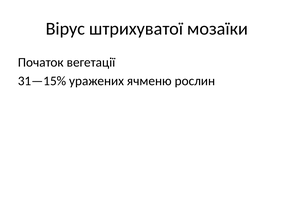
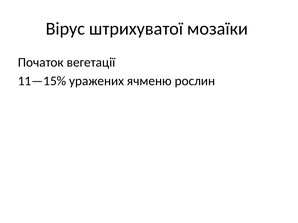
31—15%: 31—15% -> 11—15% (42, 81)
